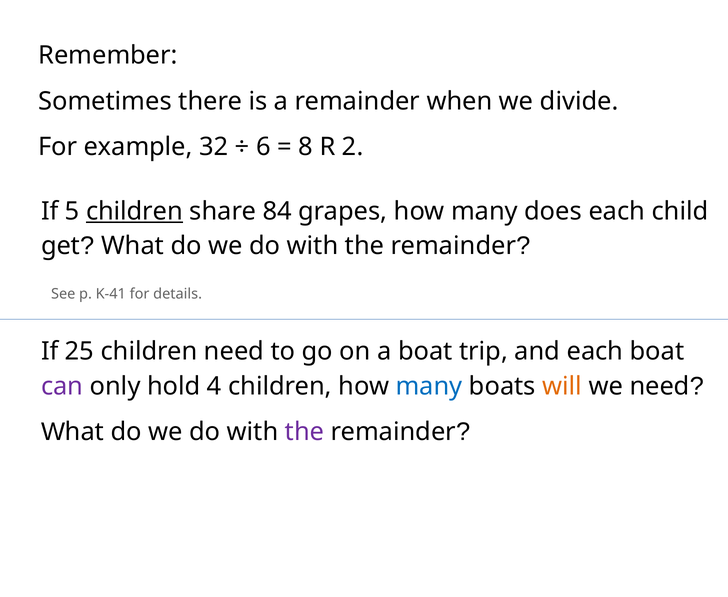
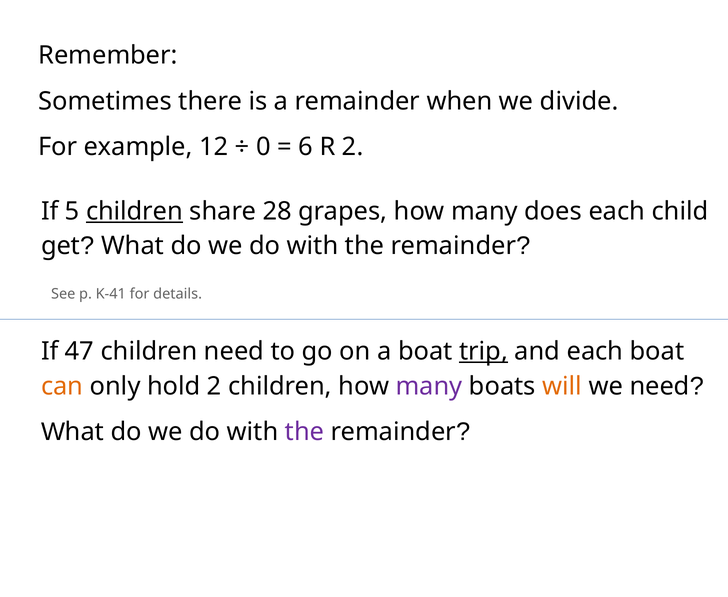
32: 32 -> 12 (214, 147)
6: 6 -> 0 (263, 147)
8: 8 -> 6 (306, 147)
84: 84 -> 28 (277, 211)
25: 25 -> 47 (79, 351)
trip underline: none -> present (484, 351)
can colour: purple -> orange (62, 386)
hold 4: 4 -> 2 (214, 386)
many colour: blue -> purple (429, 386)
